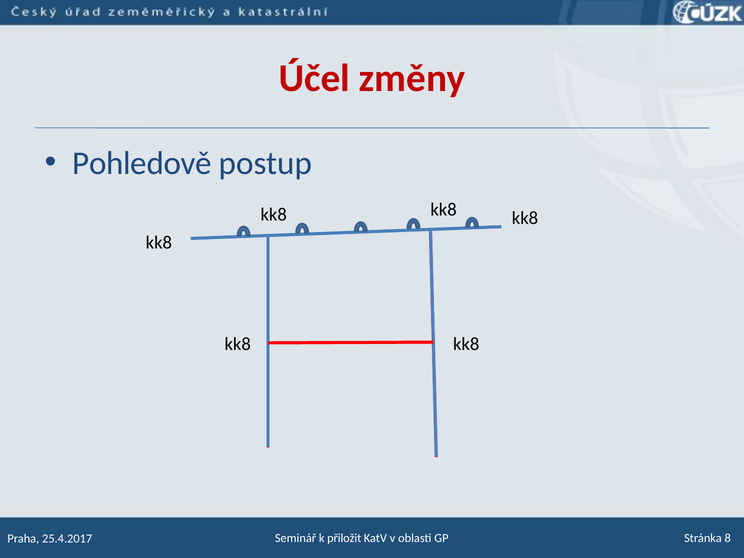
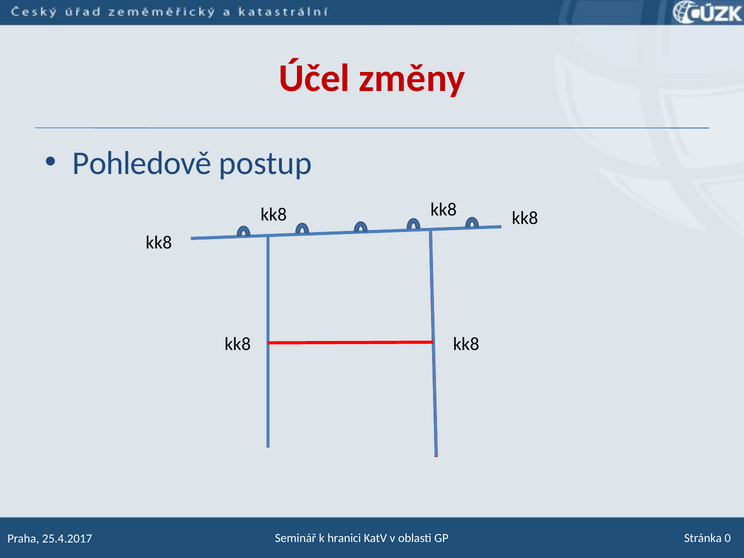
přiložit: přiložit -> hranici (344, 538)
8: 8 -> 0 (728, 538)
